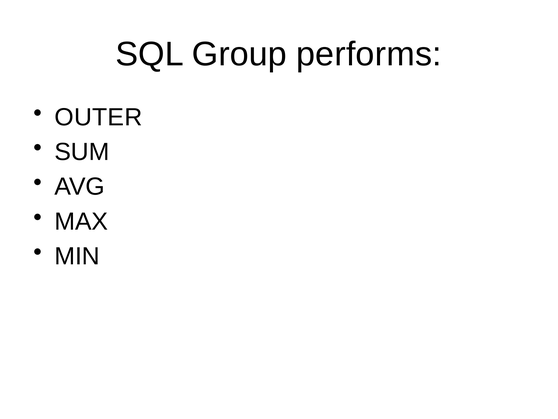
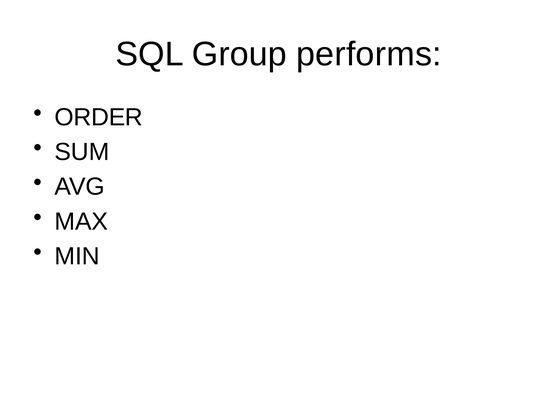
OUTER: OUTER -> ORDER (99, 117)
